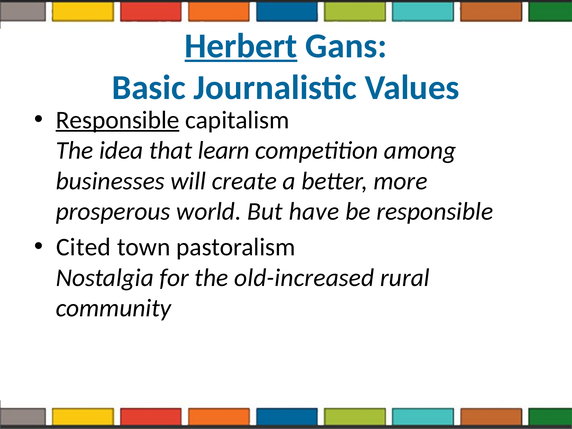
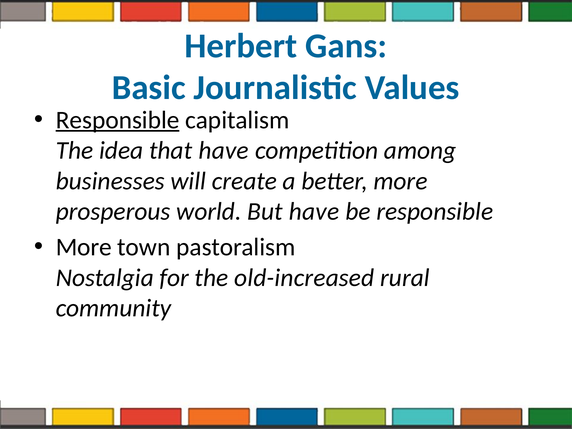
Herbert underline: present -> none (241, 46)
that learn: learn -> have (224, 151)
Cited: Cited -> More (84, 247)
